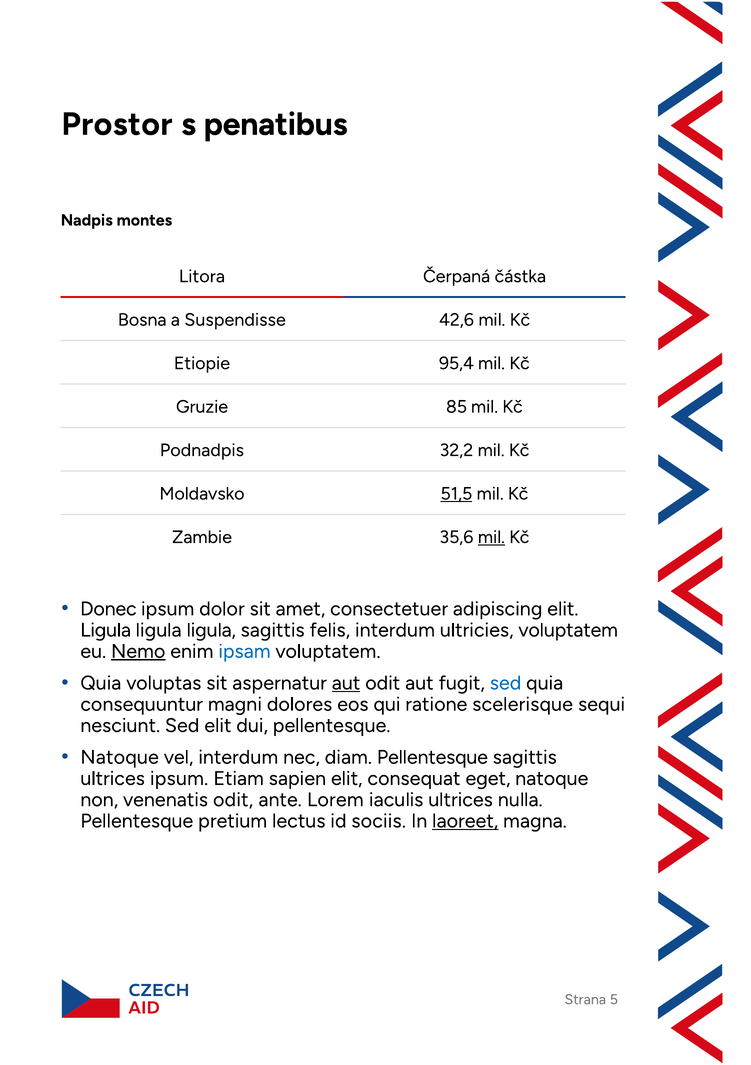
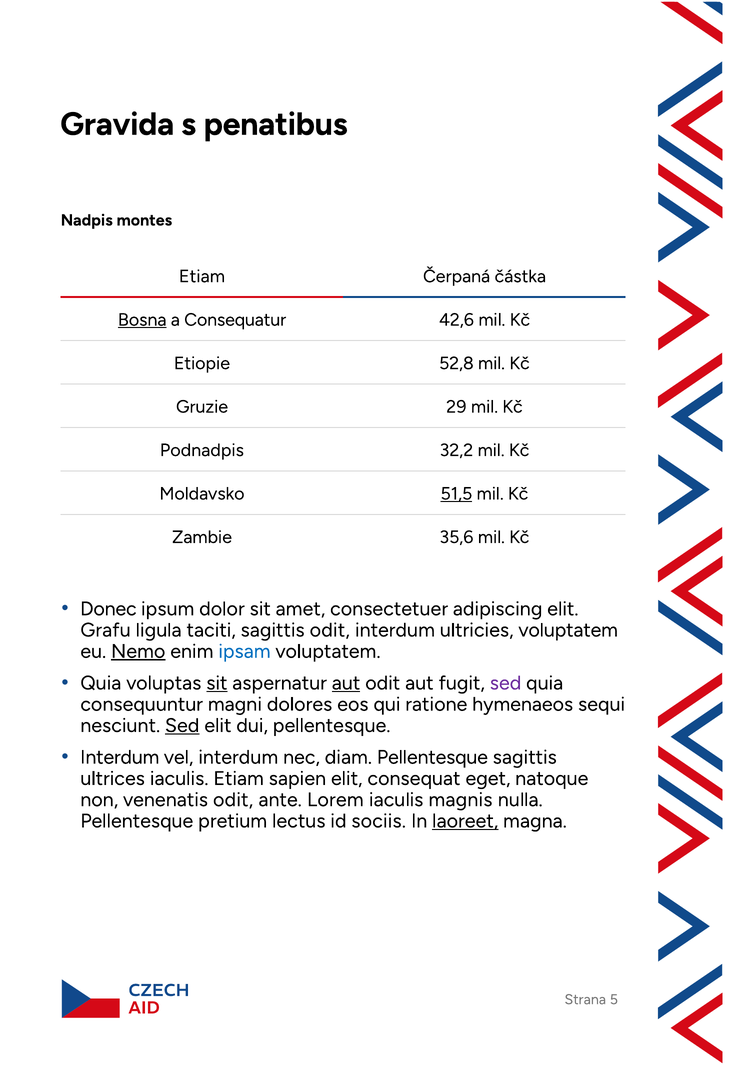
Prostor: Prostor -> Gravida (117, 124)
Litora: Litora -> Etiam (202, 276)
Bosna underline: none -> present (142, 320)
Suspendisse: Suspendisse -> Consequatur (235, 320)
95,4: 95,4 -> 52,8 (456, 363)
85: 85 -> 29 (456, 407)
mil underline: present -> none (491, 537)
Ligula: Ligula -> Grafu (105, 630)
ligula: ligula -> taciti (211, 630)
sagittis felis: felis -> odit (330, 630)
sit underline: none -> present (217, 683)
sed colour: blue -> purple (506, 683)
scelerisque: scelerisque -> hymenaeos (523, 705)
Sed underline: none -> present (182, 726)
Natoque: Natoque -> Interdum (120, 758)
ultrices ipsum: ipsum -> iaculis (179, 779)
iaculis ultrices: ultrices -> magnis (460, 800)
